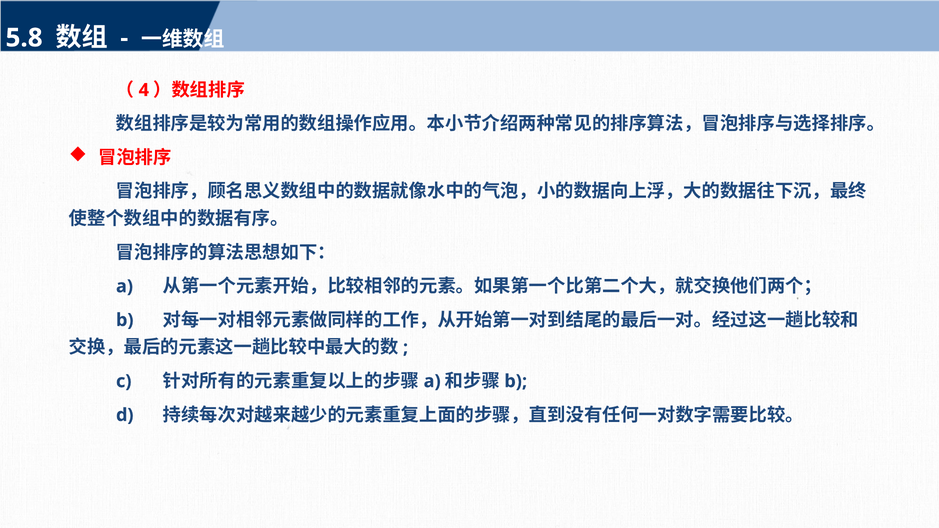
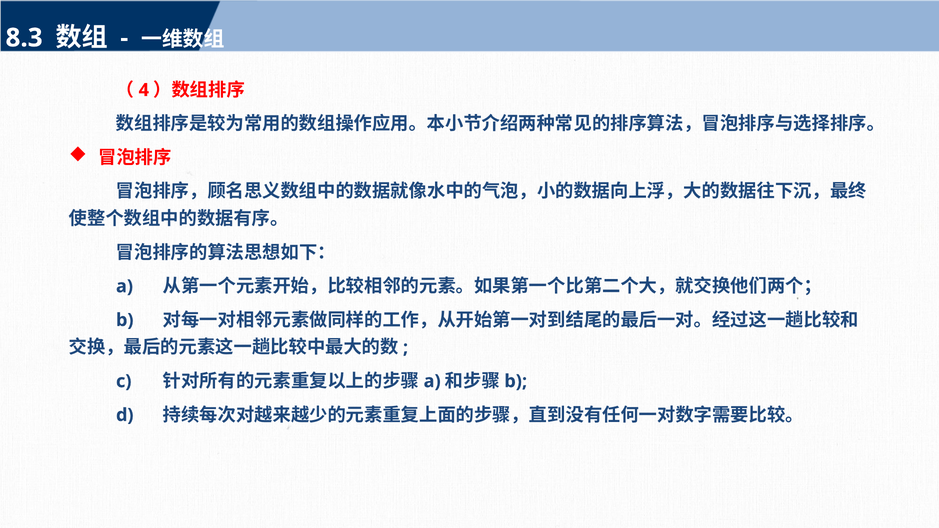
5.8: 5.8 -> 8.3 (24, 38)
